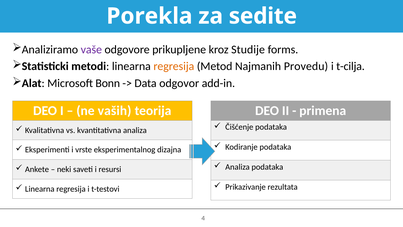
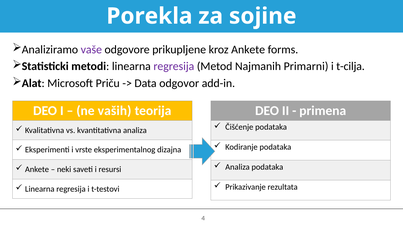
sedite: sedite -> sojine (263, 16)
kroz Studije: Studije -> Ankete (248, 49)
regresija colour: orange -> purple (174, 66)
Provedu: Provedu -> Primarni (306, 66)
Bonn: Bonn -> Priču (108, 83)
